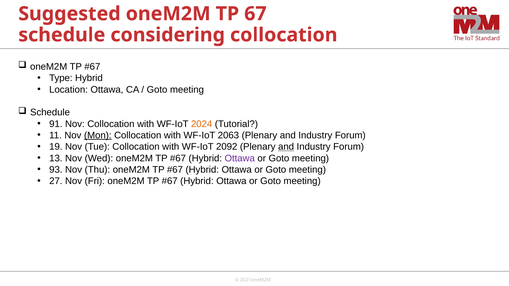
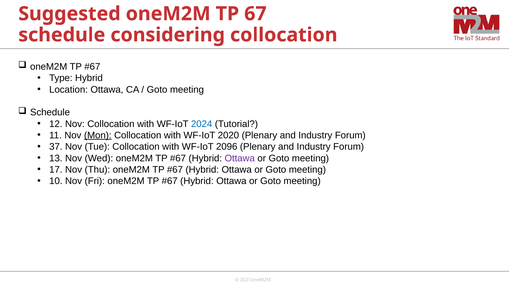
91: 91 -> 12 (56, 124)
2024 colour: orange -> blue (202, 124)
2063: 2063 -> 2020 (228, 135)
19: 19 -> 37 (56, 147)
2092: 2092 -> 2096 (227, 147)
and underline: present -> none (286, 147)
93: 93 -> 17 (56, 170)
27: 27 -> 10 (56, 181)
